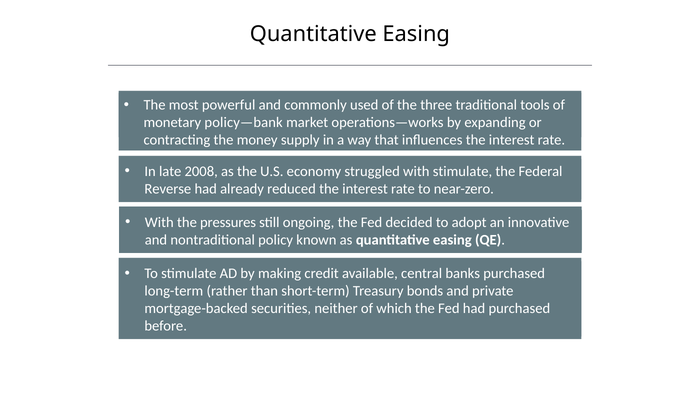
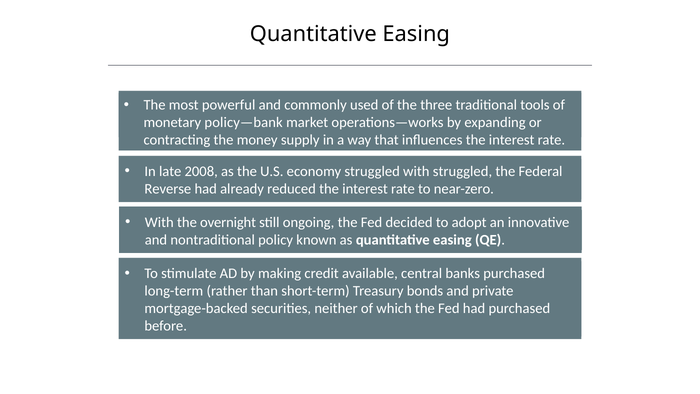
with stimulate: stimulate -> struggled (462, 171)
pressures: pressures -> overnight (228, 222)
